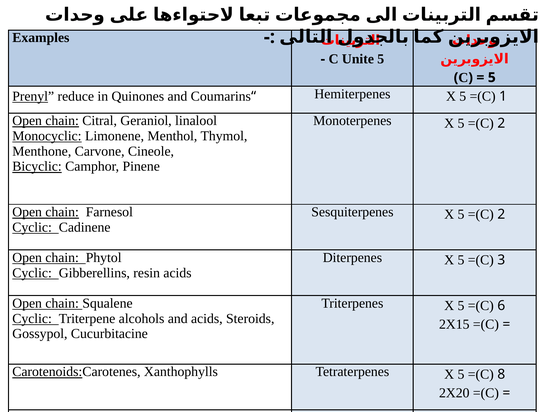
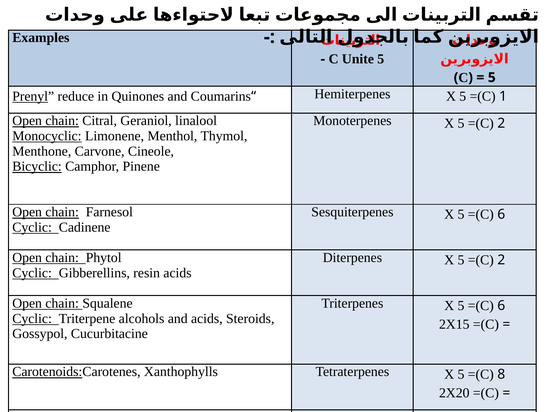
Sesquiterpenes 2: 2 -> 6 (501, 214)
Diterpenes 3: 3 -> 2 (501, 260)
